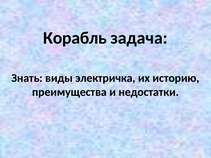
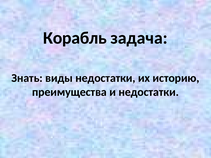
виды электричка: электричка -> недостатки (105, 78)
